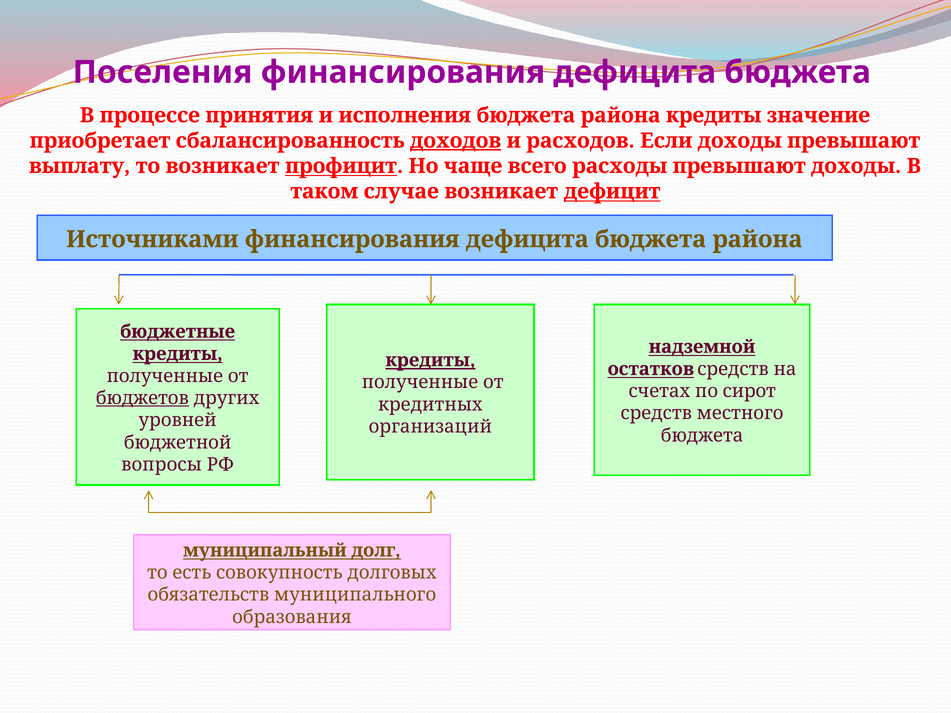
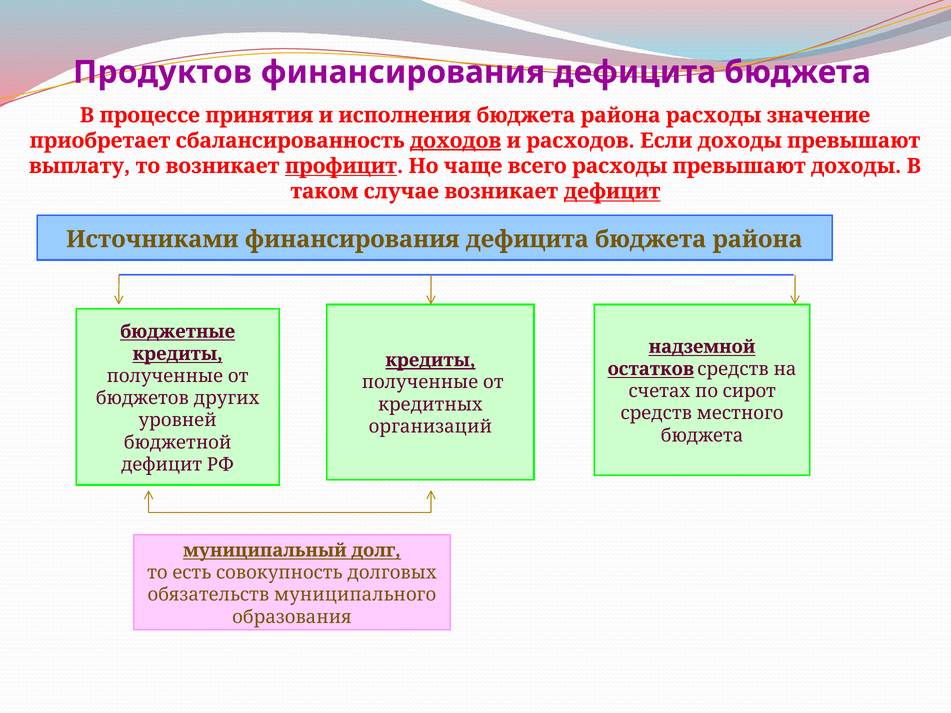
Поселения: Поселения -> Продуктов (162, 72)
района кредиты: кредиты -> расходы (714, 115)
бюджетов underline: present -> none (142, 398)
вопросы: вопросы -> дефицит (162, 465)
